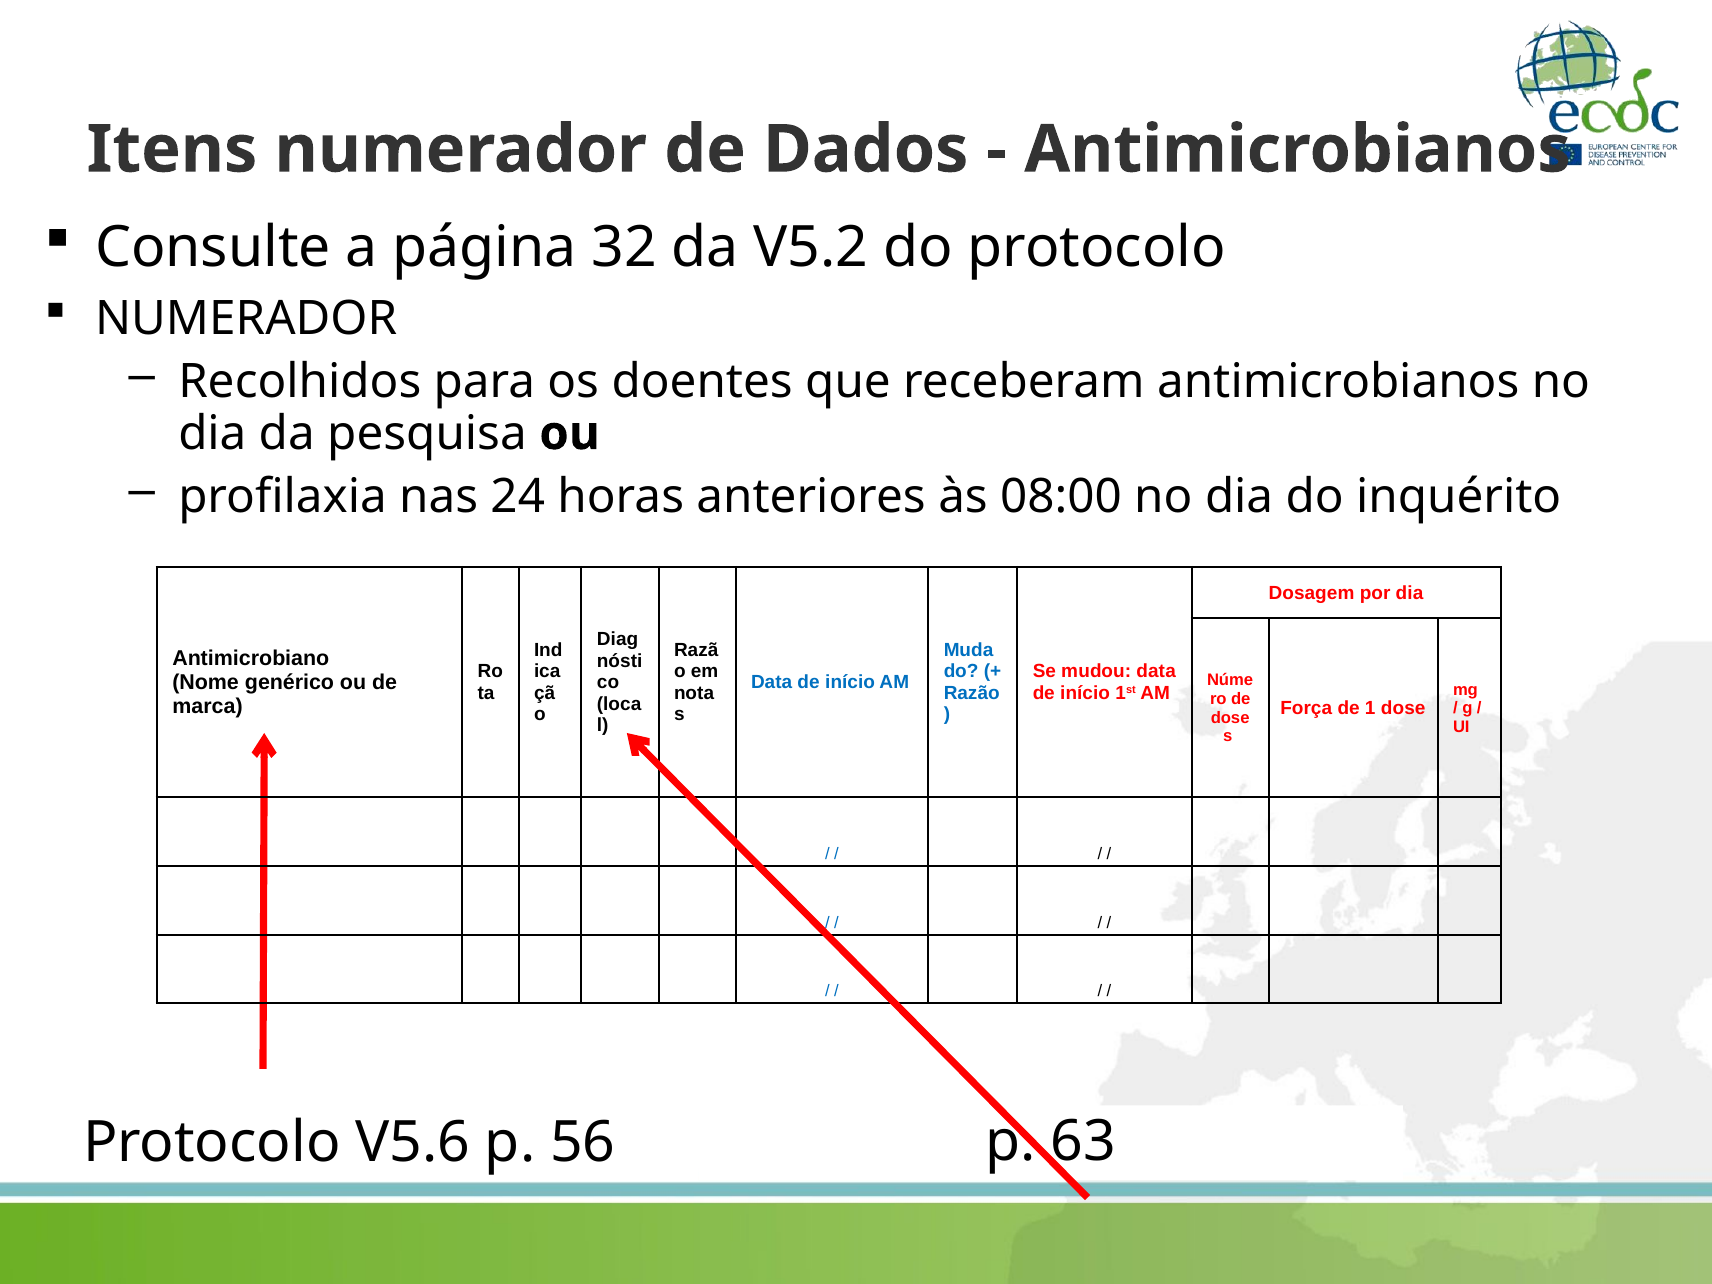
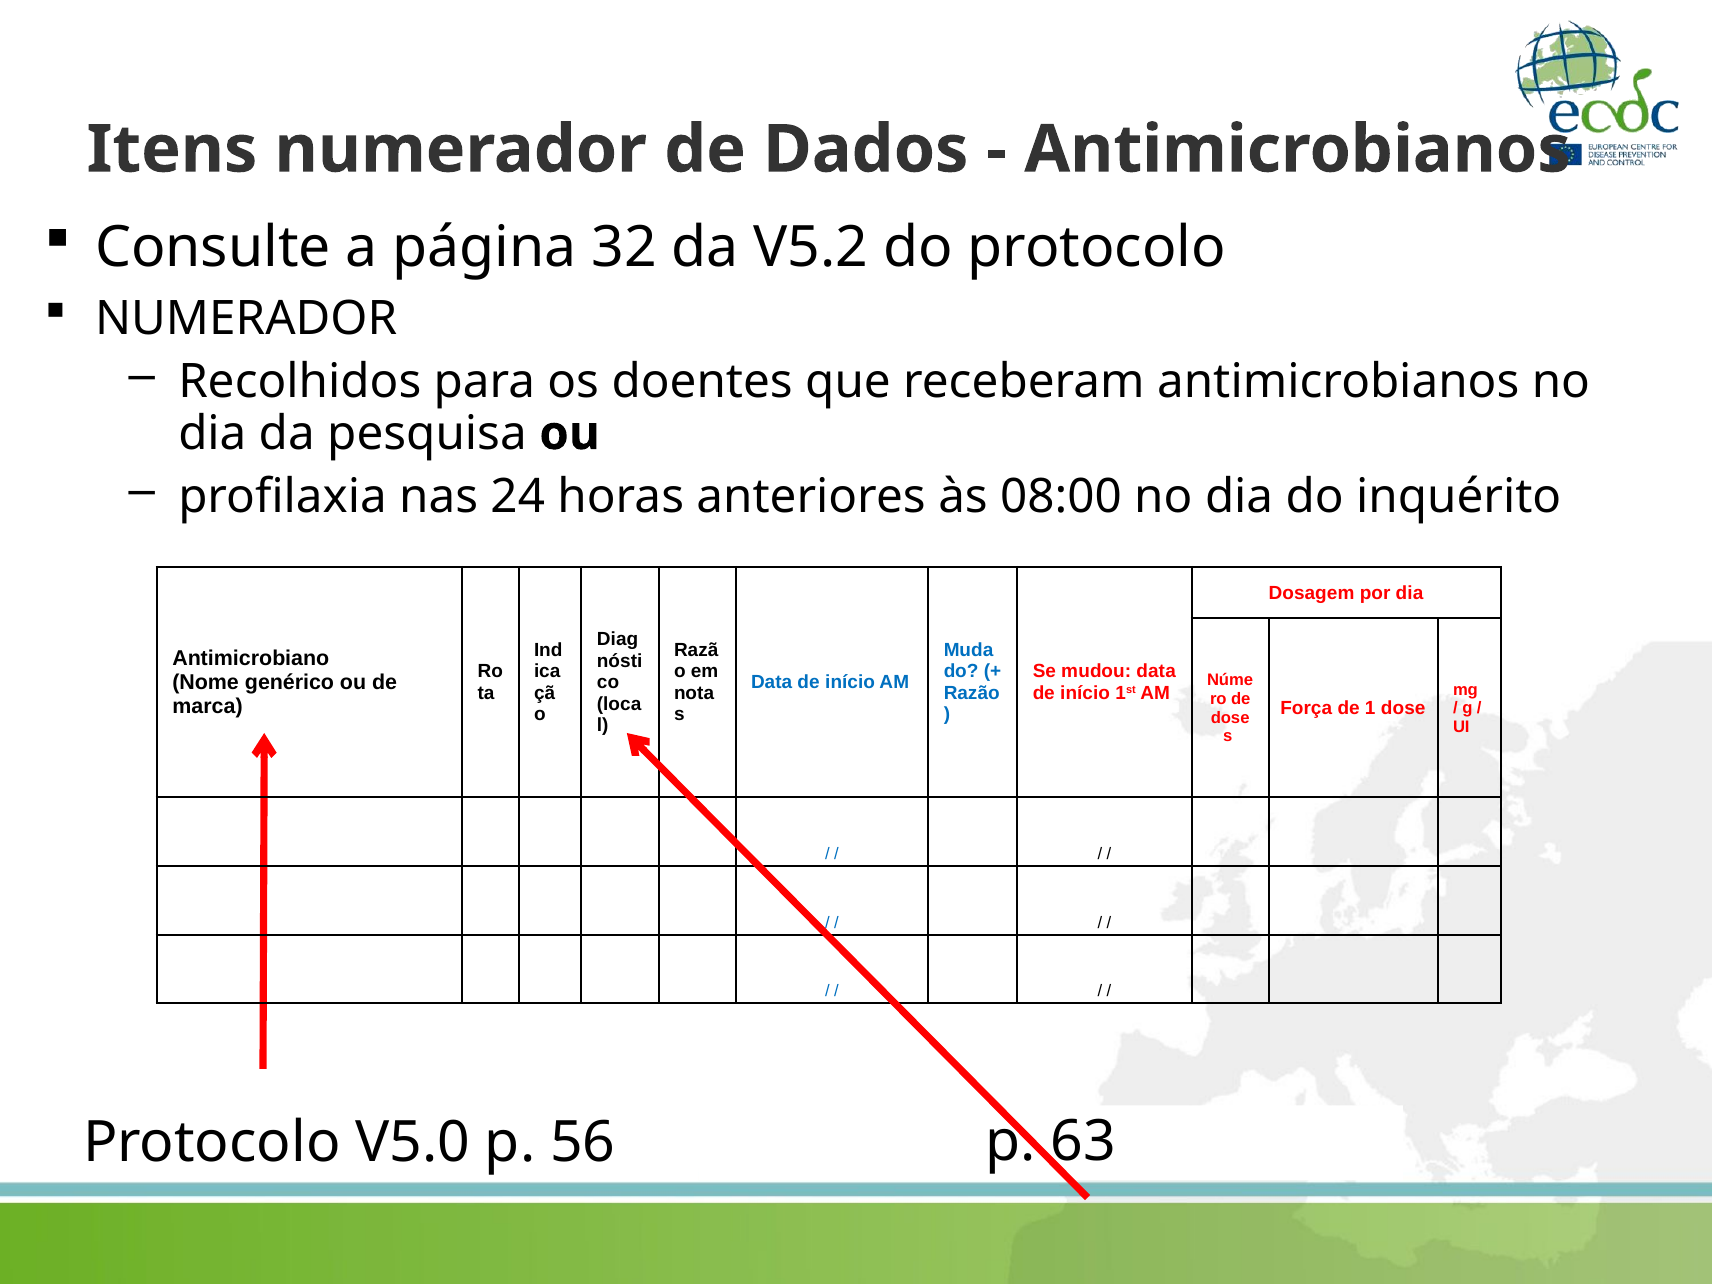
V5.6: V5.6 -> V5.0 (413, 1142)
